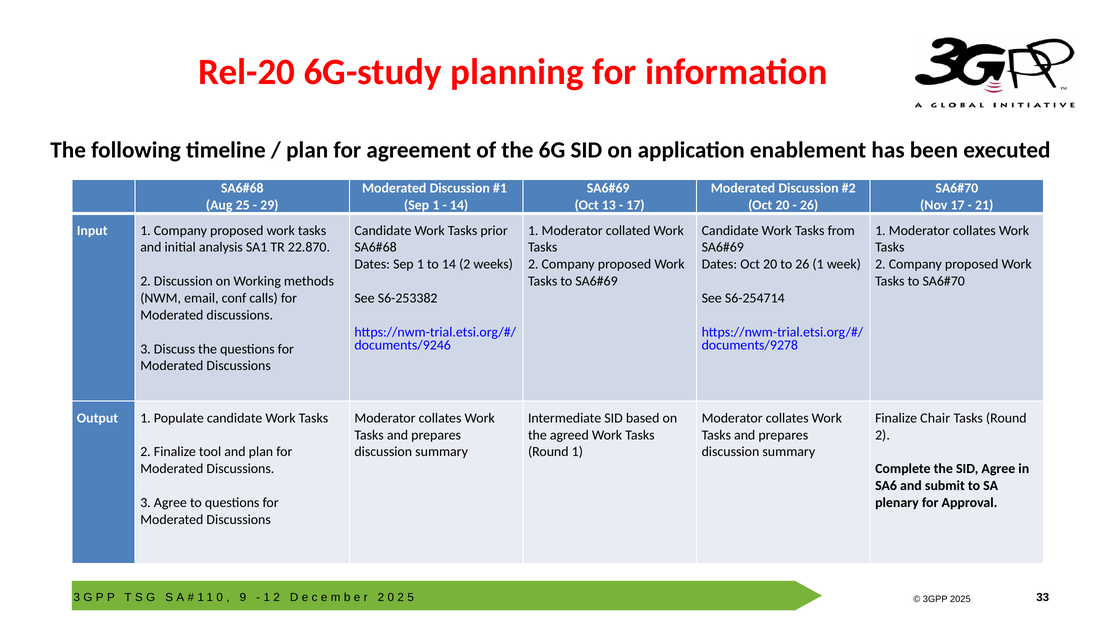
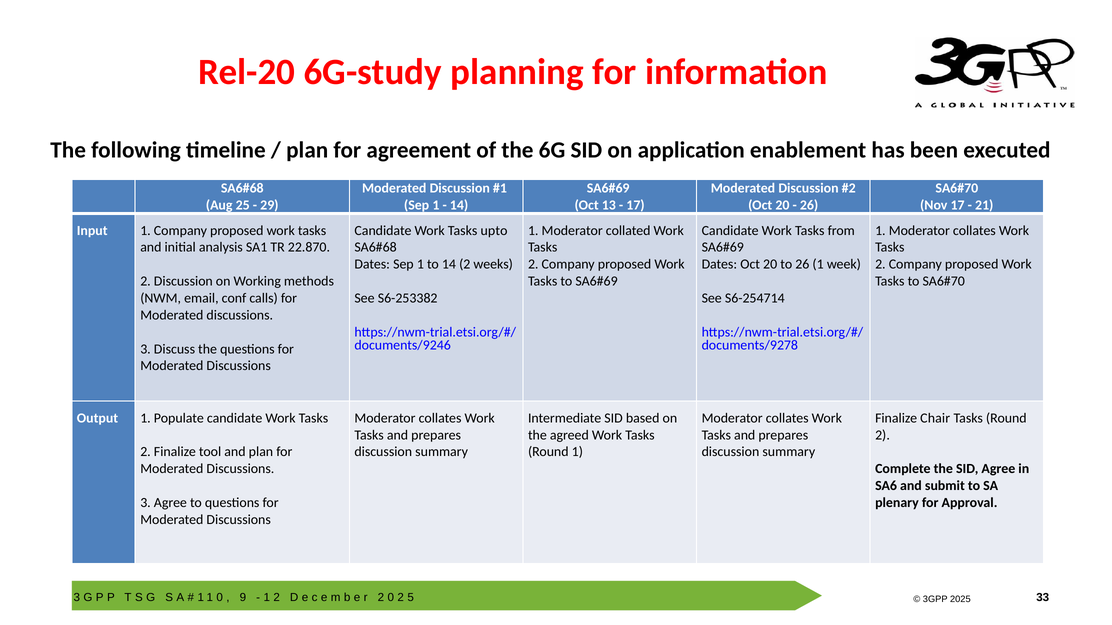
prior: prior -> upto (494, 231)
